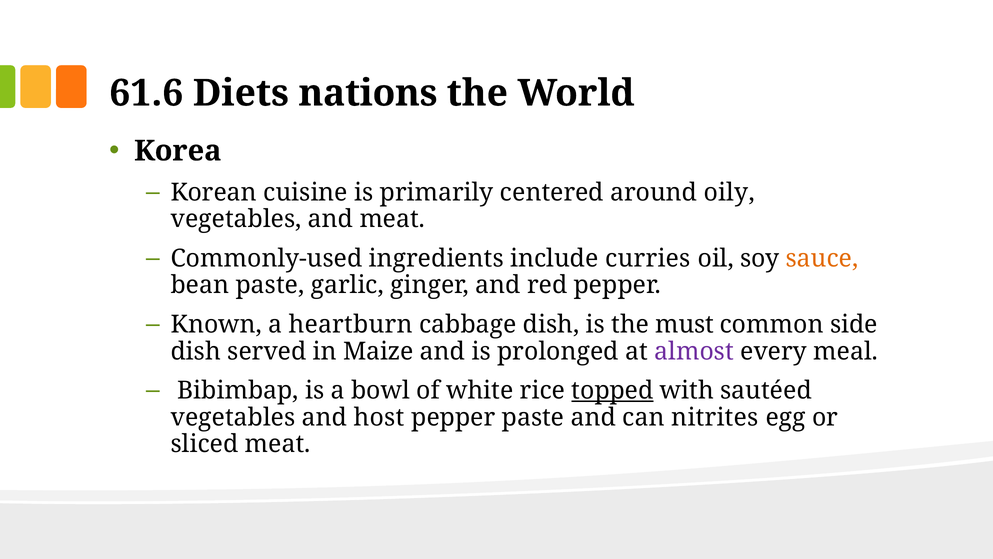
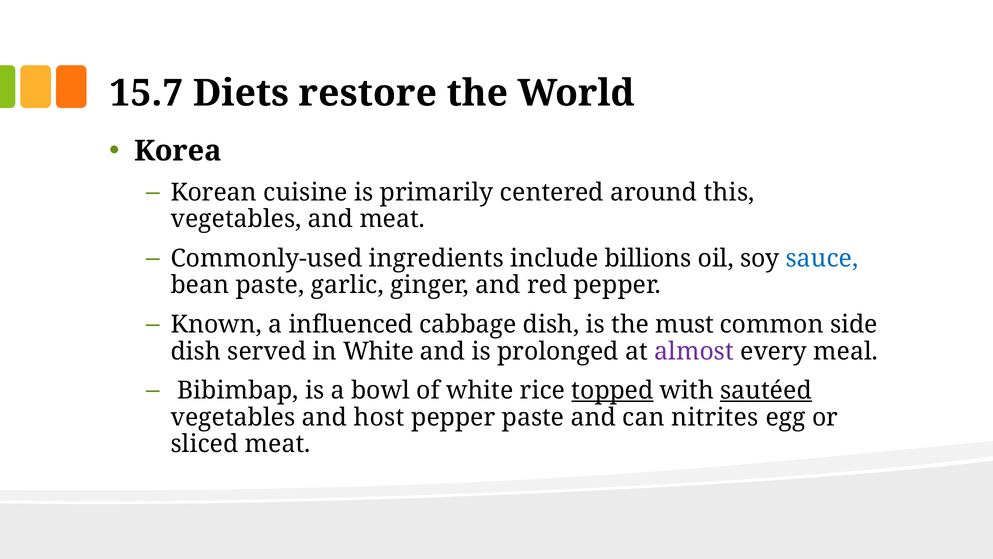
61.6: 61.6 -> 15.7 (146, 93)
nations: nations -> restore (368, 93)
oily: oily -> this (729, 192)
curries: curries -> billions (648, 258)
sauce colour: orange -> blue (822, 258)
heartburn: heartburn -> influenced (351, 324)
in Maize: Maize -> White (379, 351)
sautéed underline: none -> present (766, 390)
